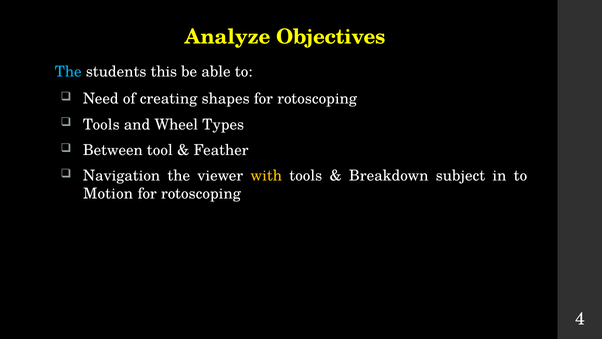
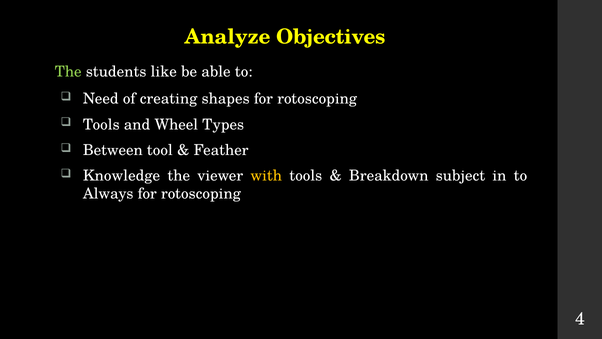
The colour: light blue -> light green (68, 72)
this: this -> like (164, 72)
Navigation: Navigation -> Knowledge (122, 176)
Motion: Motion -> Always (108, 194)
